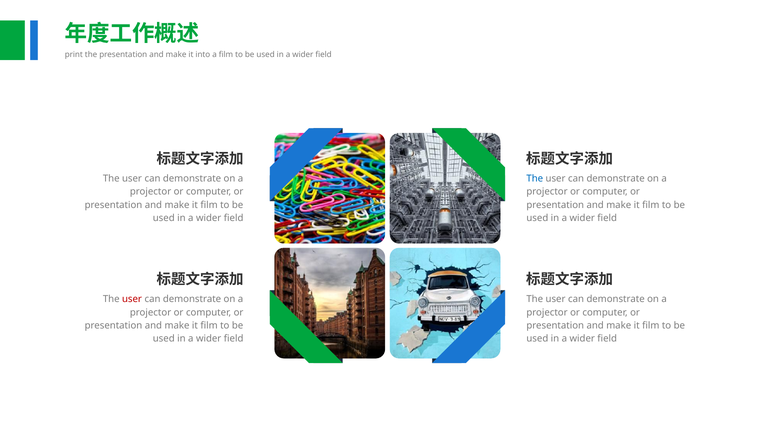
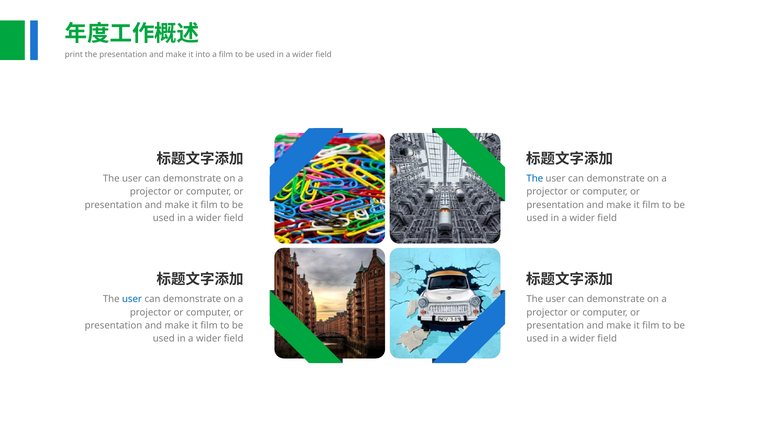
user colour: red -> blue (132, 299)
